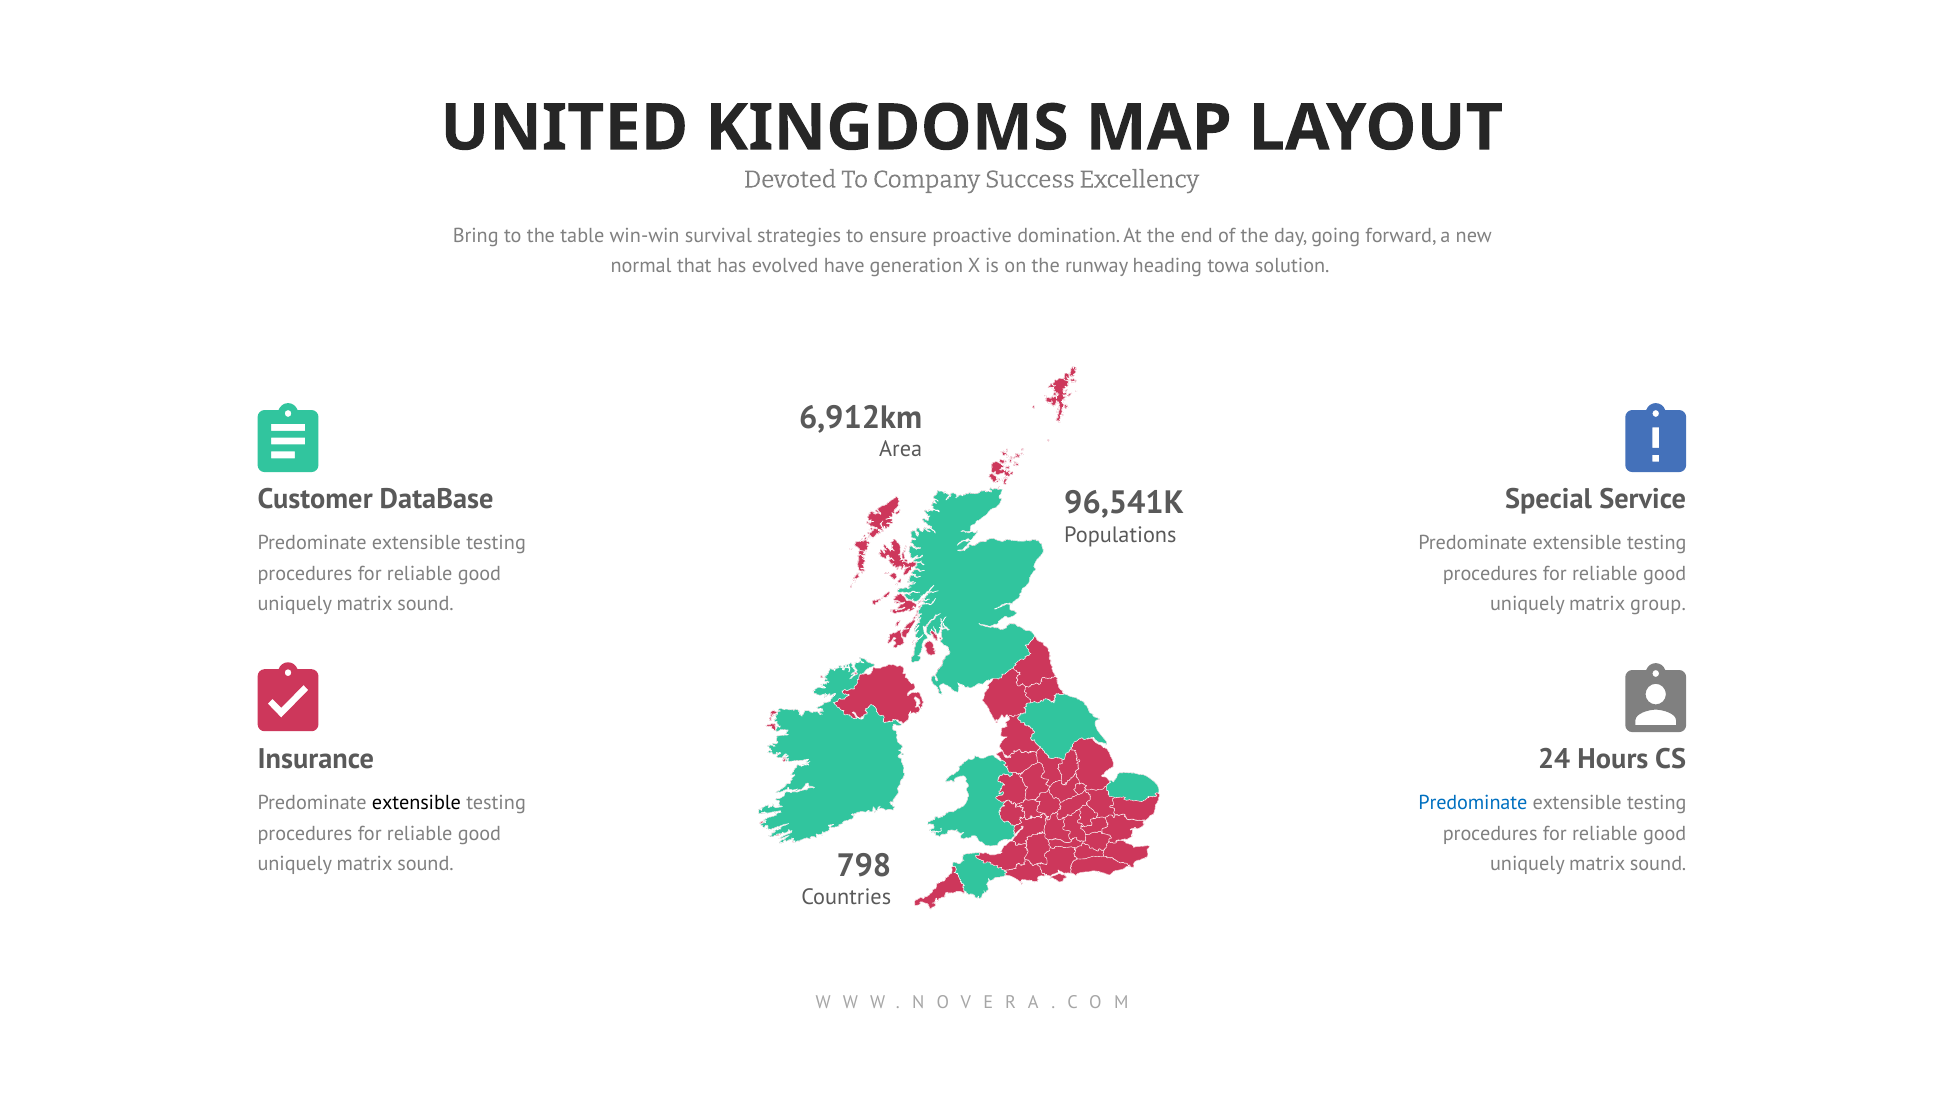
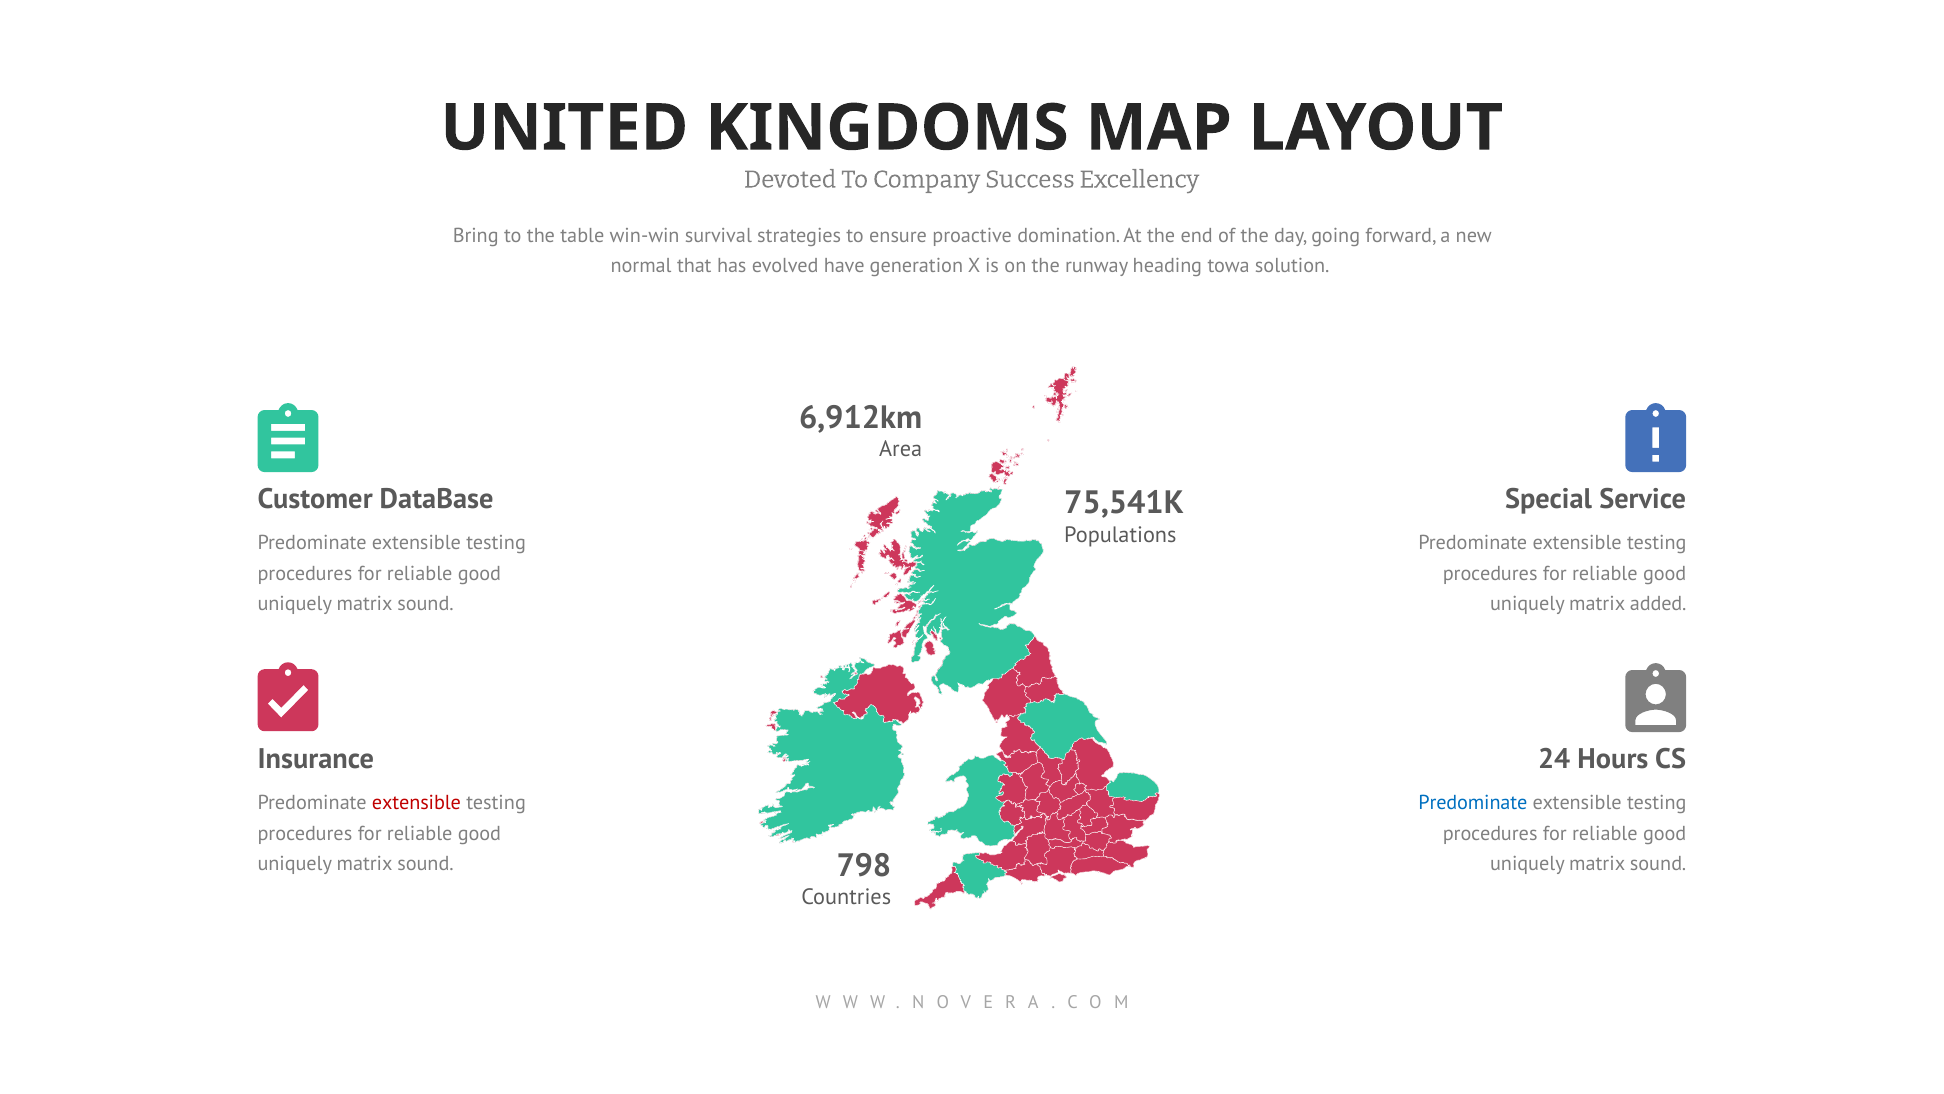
96,541K: 96,541K -> 75,541K (1124, 503)
group: group -> added (1658, 604)
extensible colour: black -> red (416, 803)
